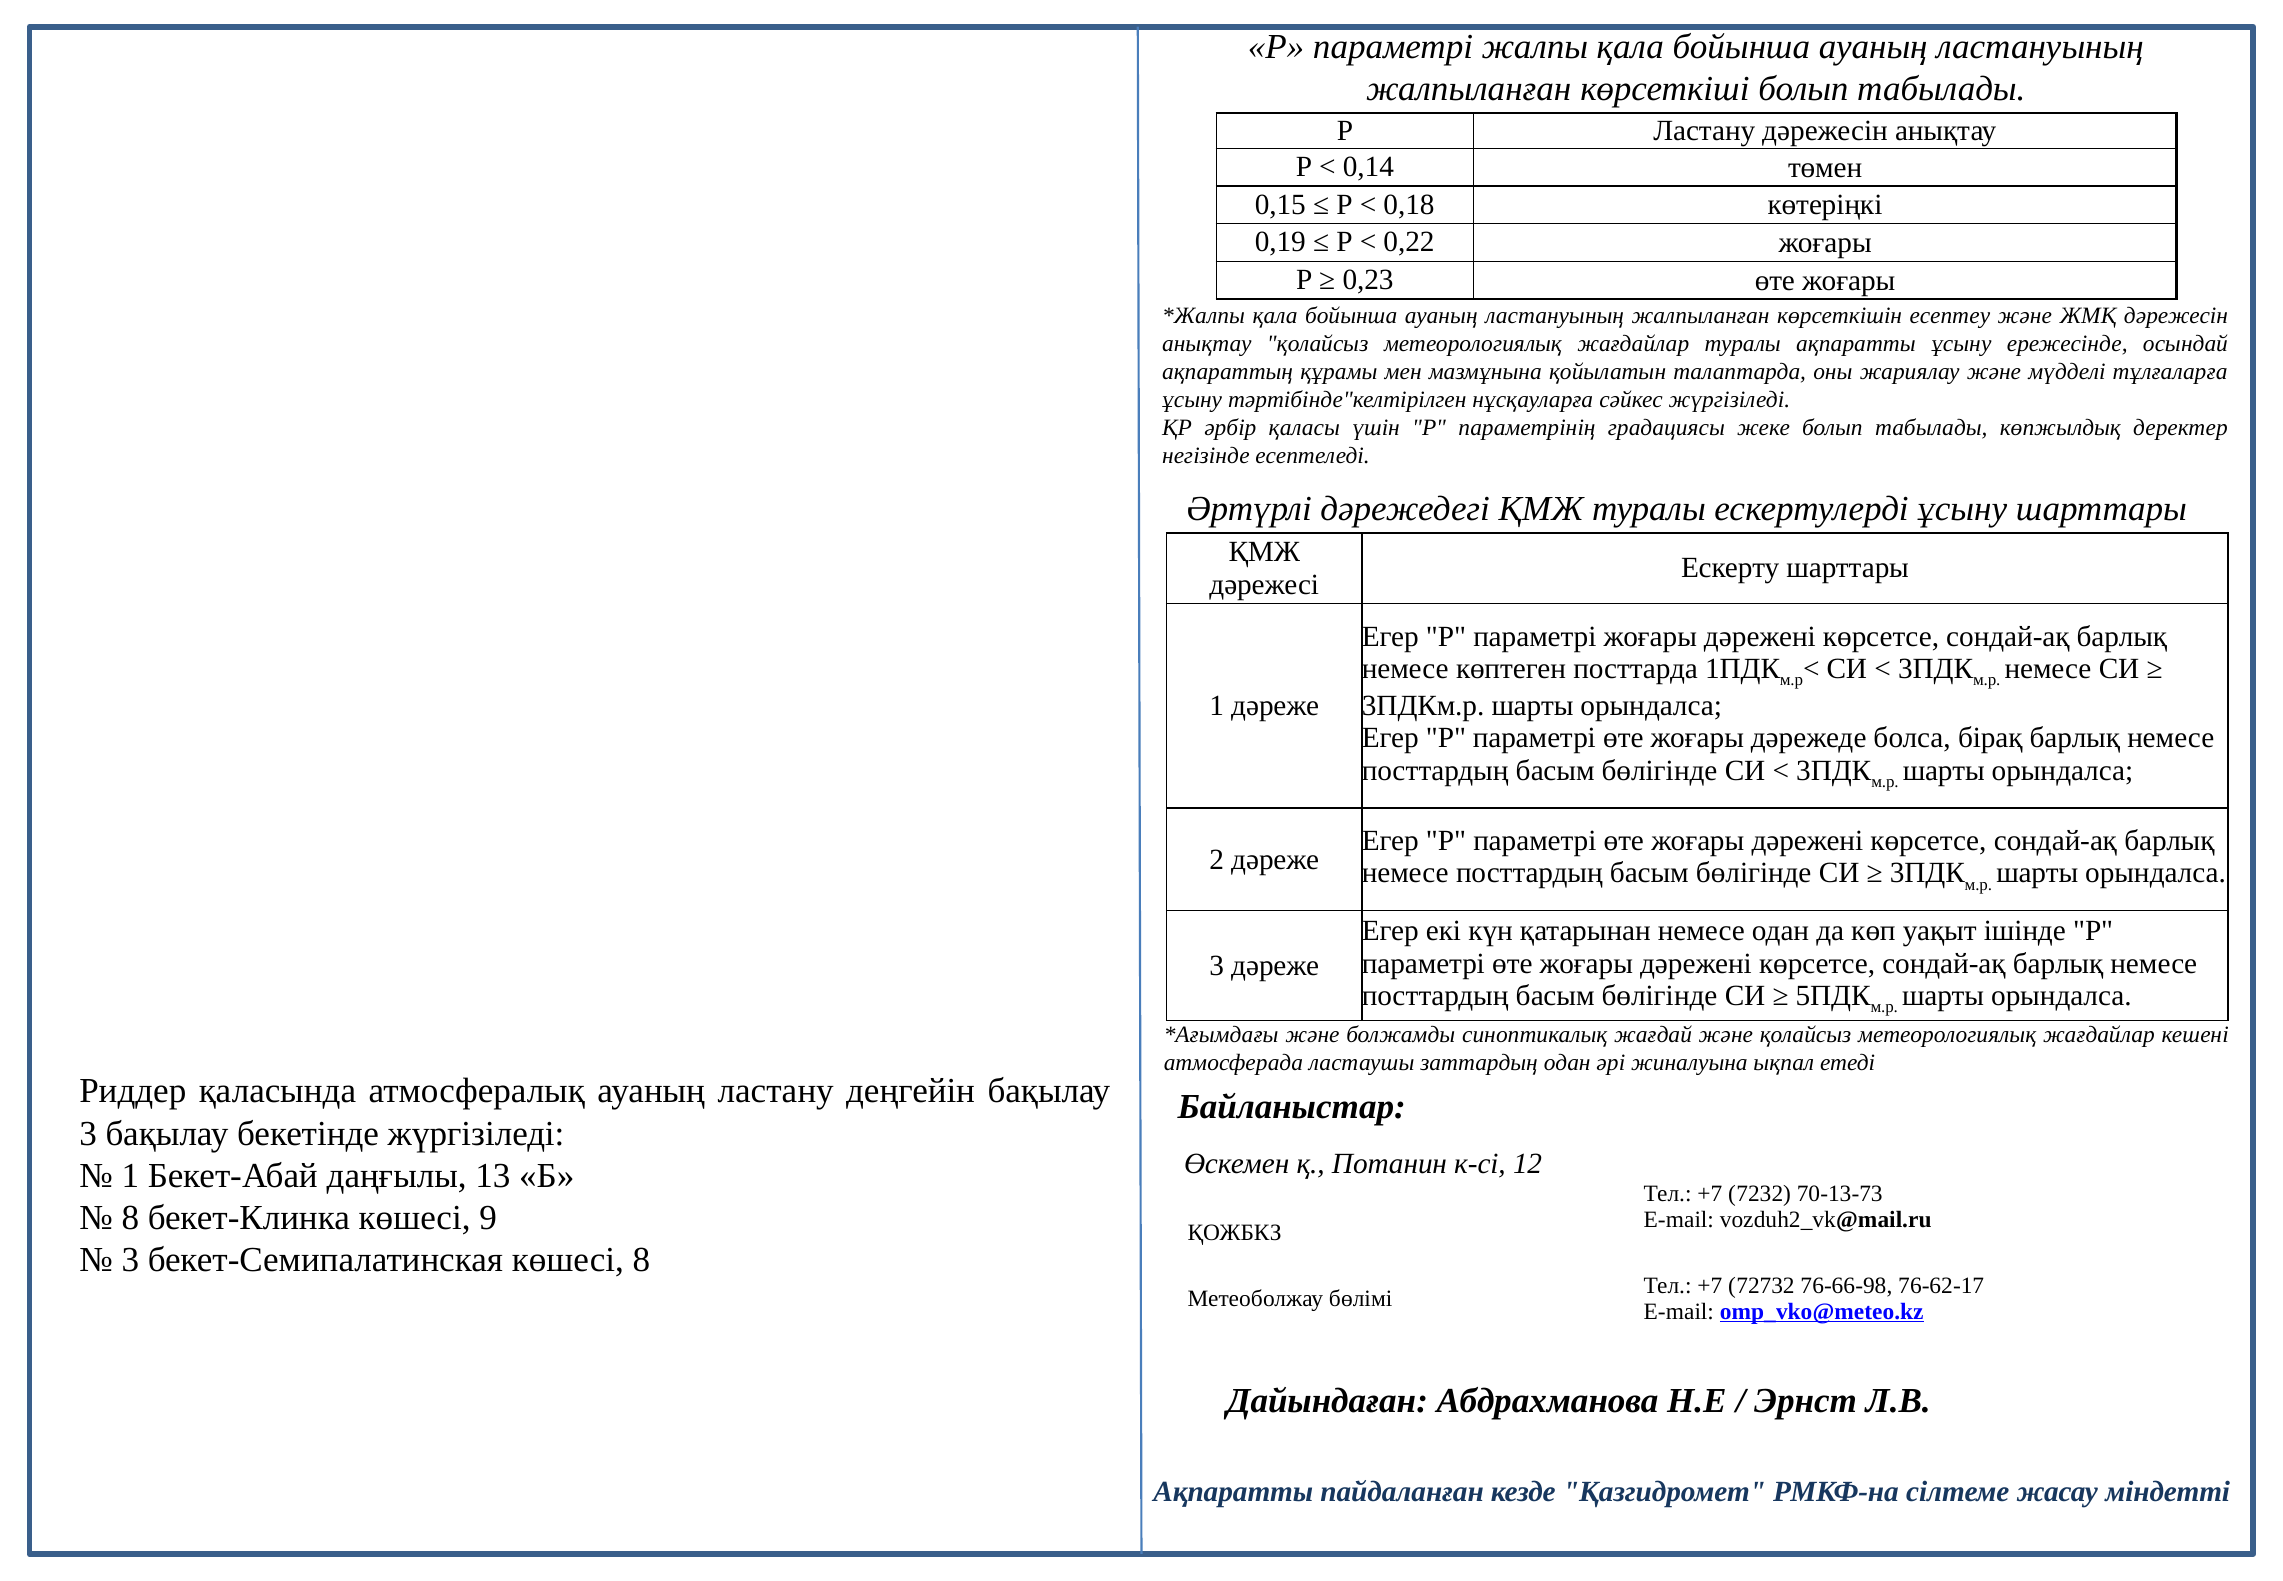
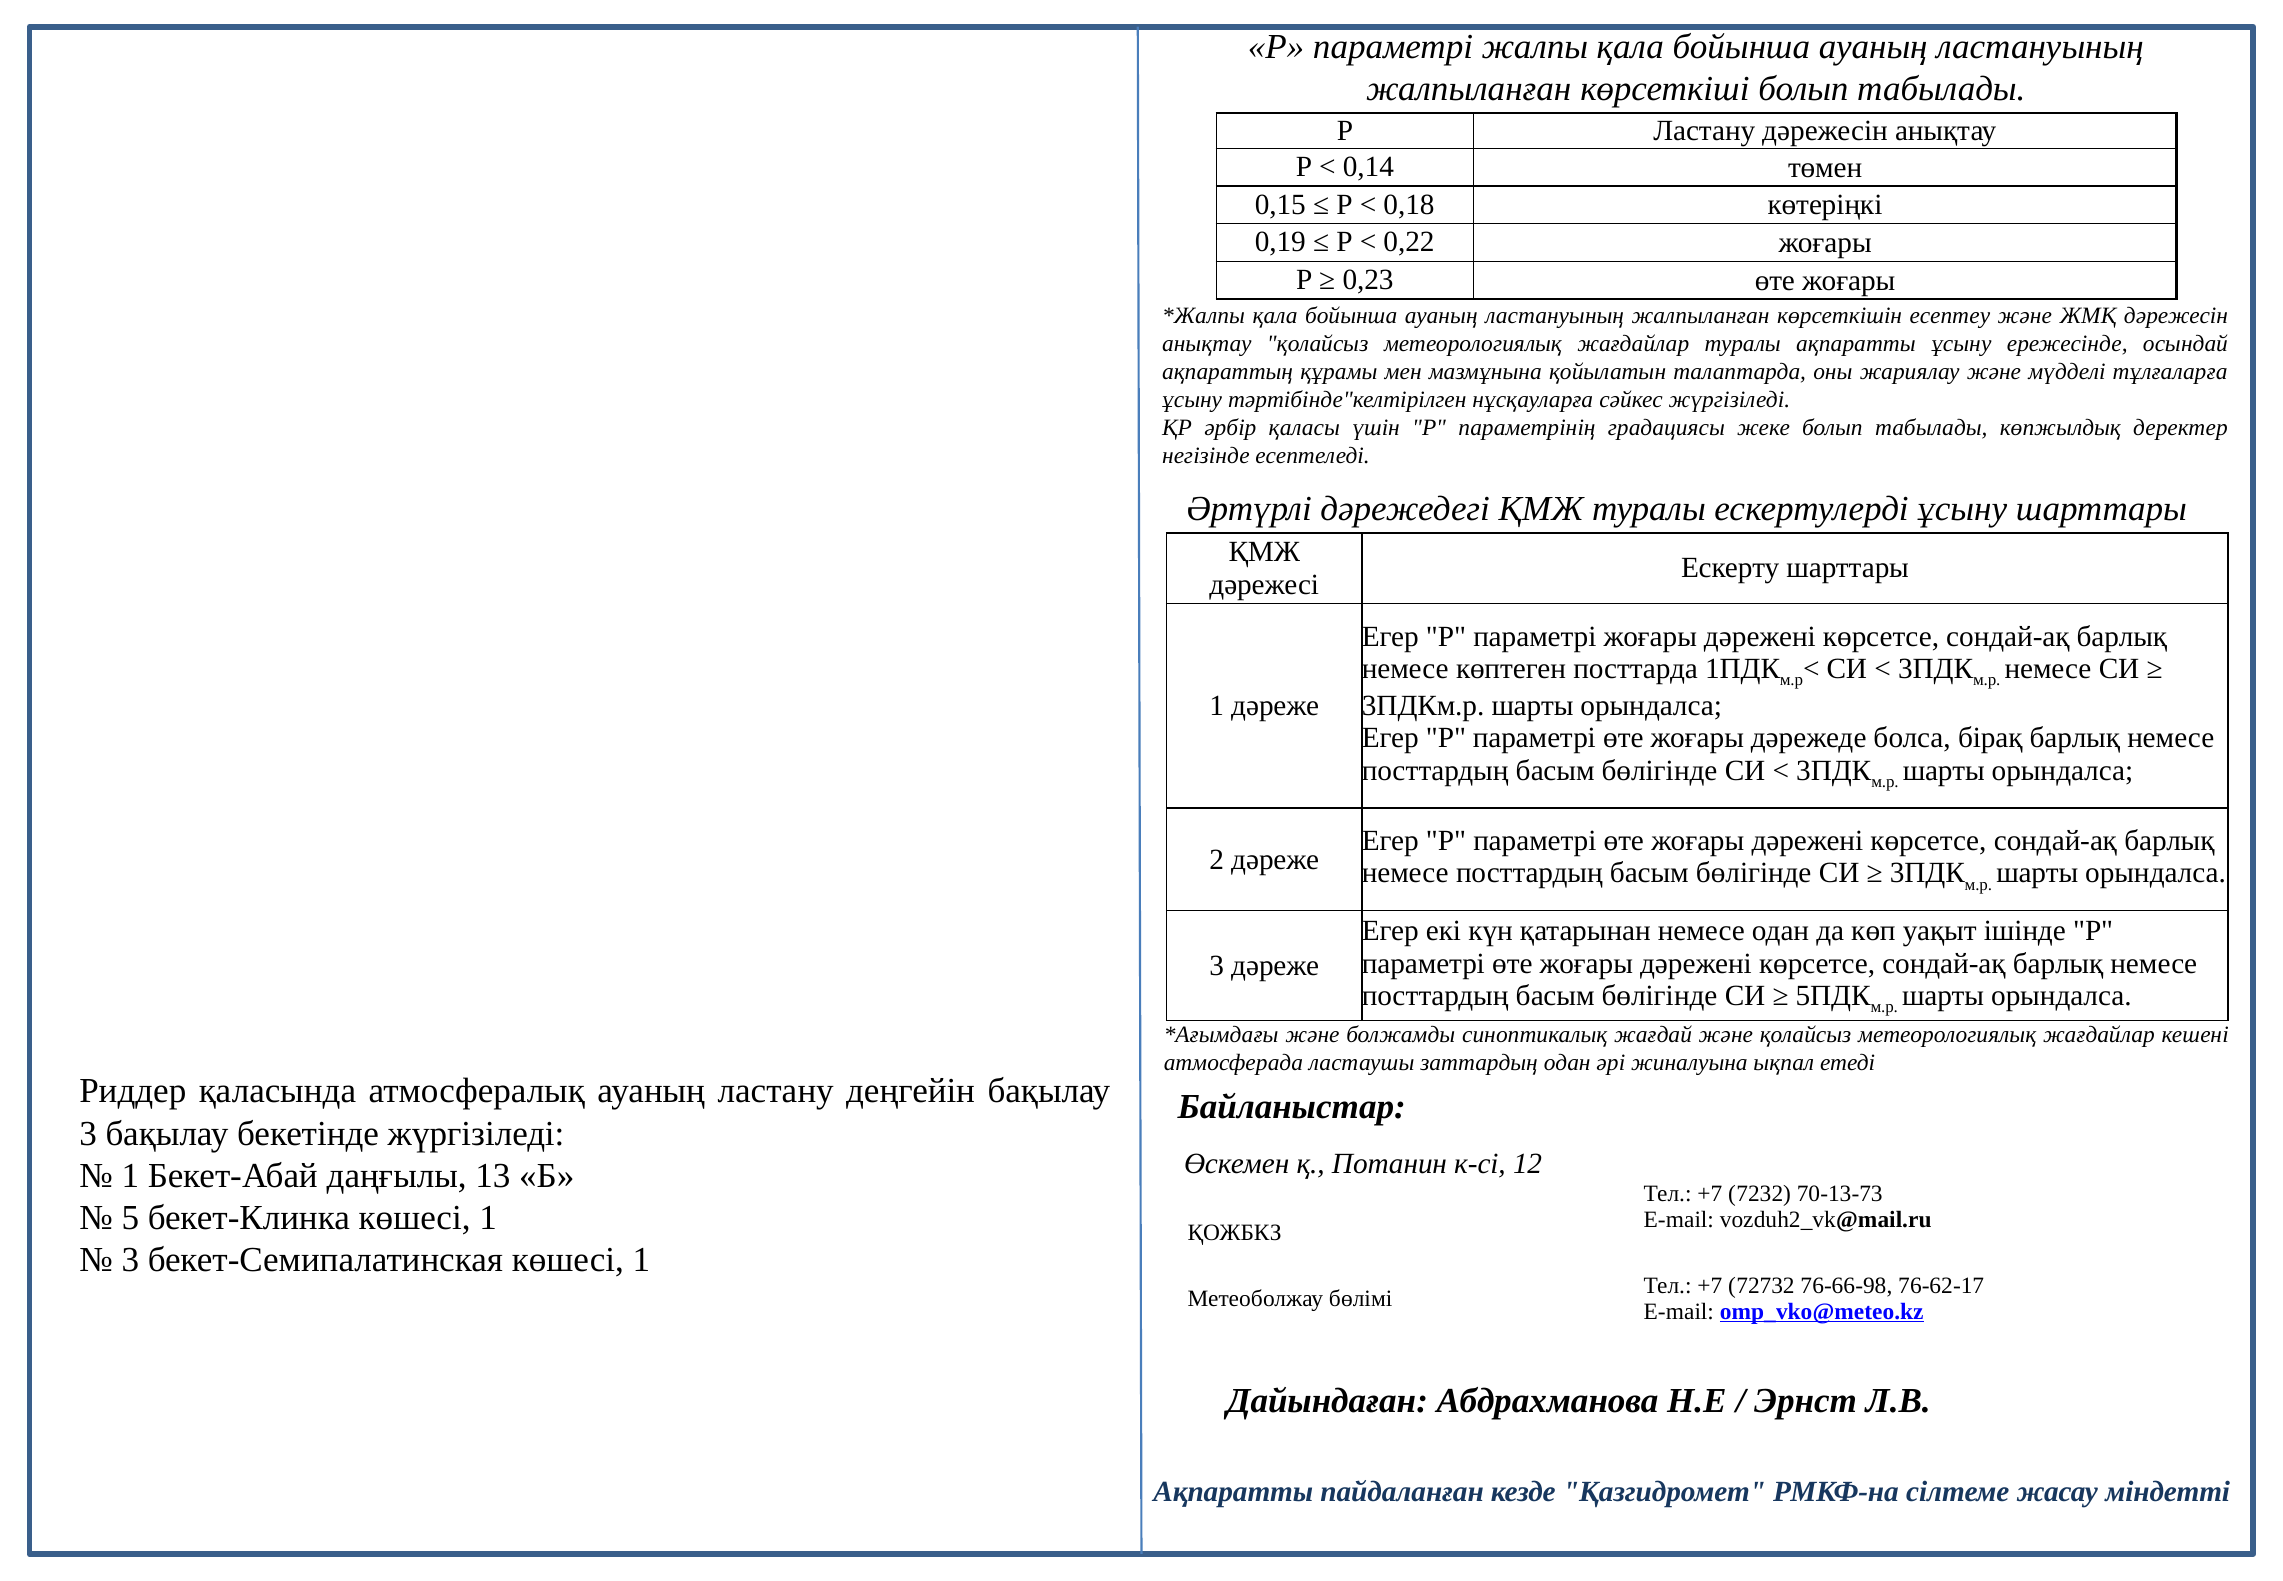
8: 8 -> 5 (130, 1217)
бекет-Клинка көшесі 9: 9 -> 1 (488, 1217)
бекет-Семипалатинская көшесі 8: 8 -> 1 (641, 1260)
